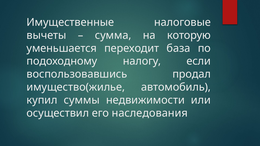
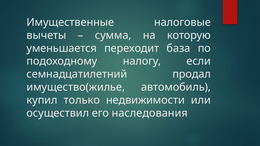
воспользовавшись: воспользовавшись -> семнадцатилетний (77, 74)
суммы: суммы -> только (82, 100)
